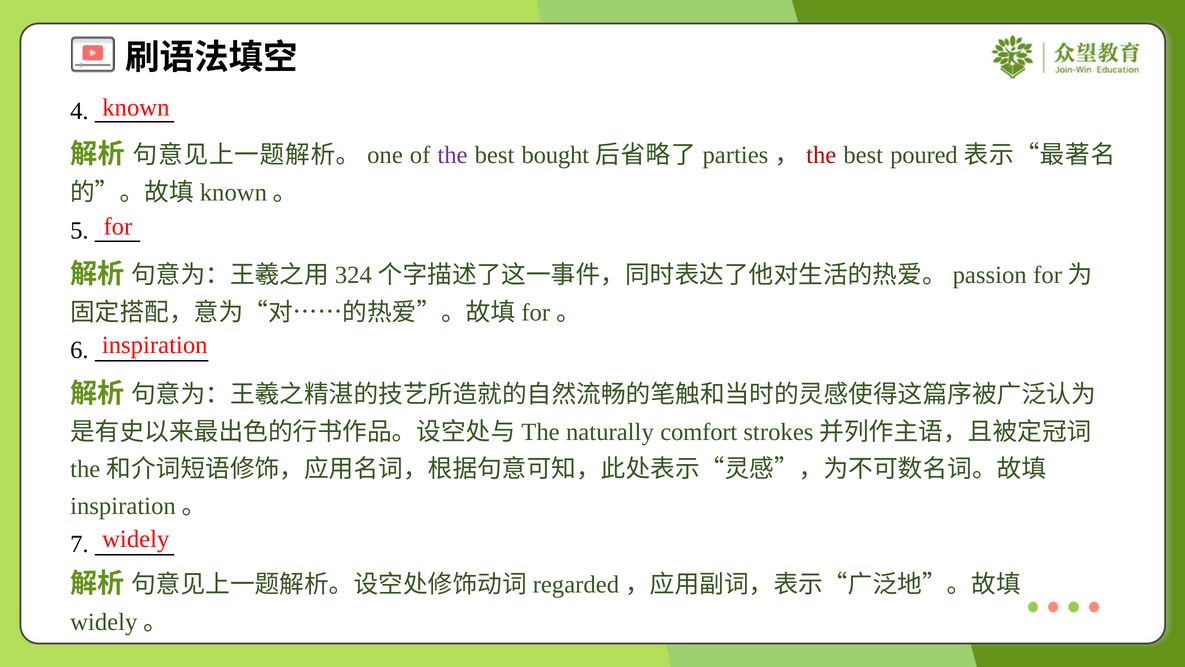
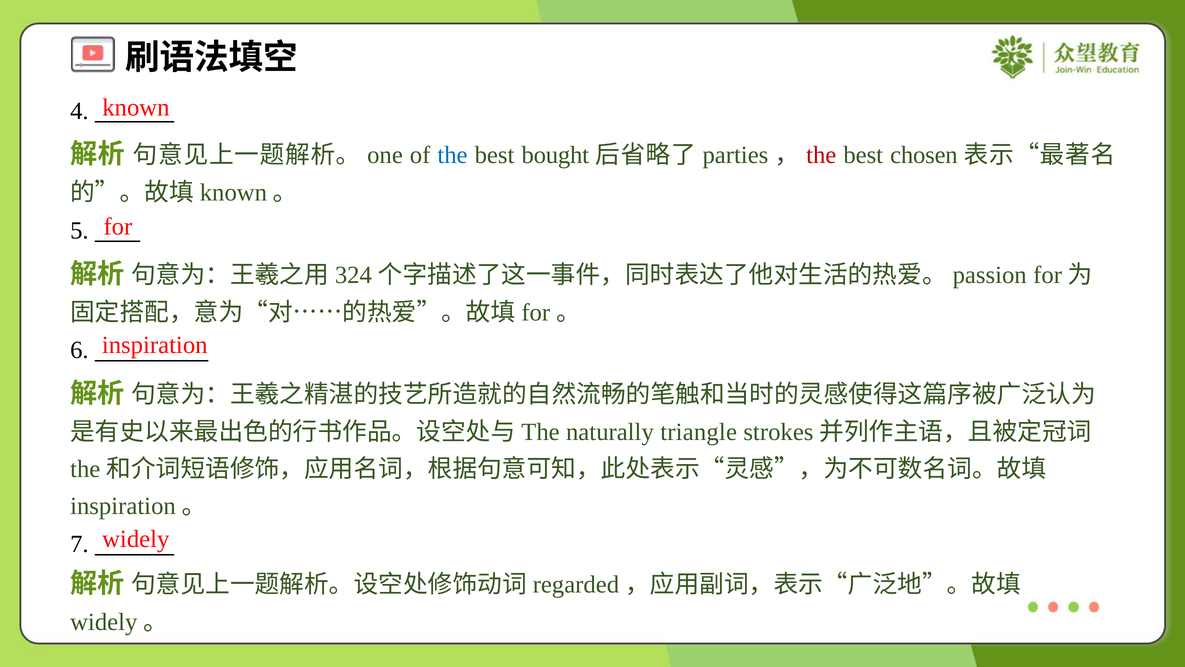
the colour: purple -> blue (452, 155)
poured: poured -> chosen (924, 155)
comfort: comfort -> triangle (699, 432)
